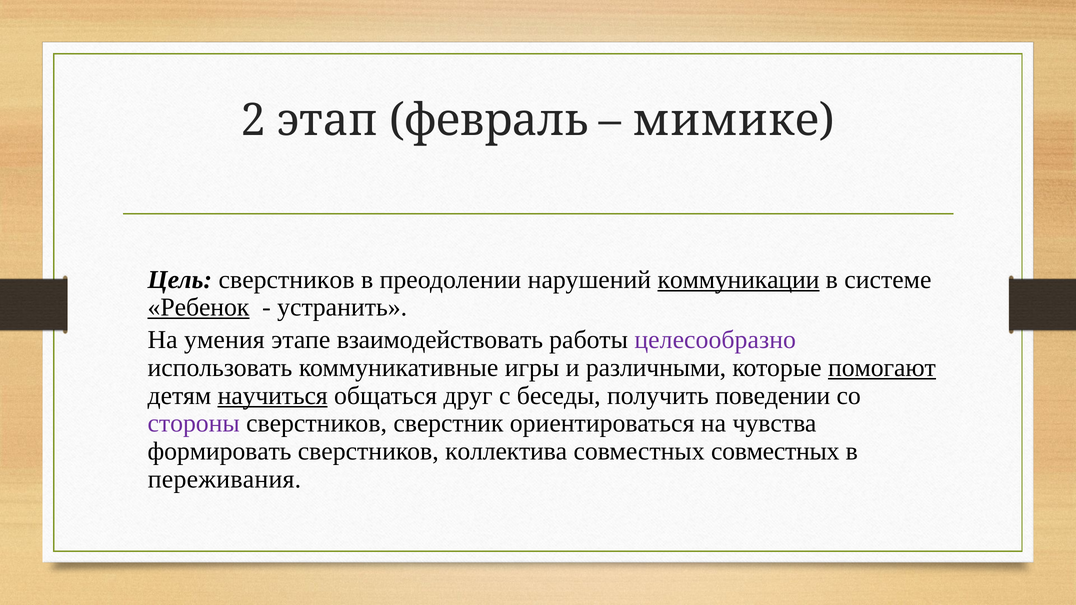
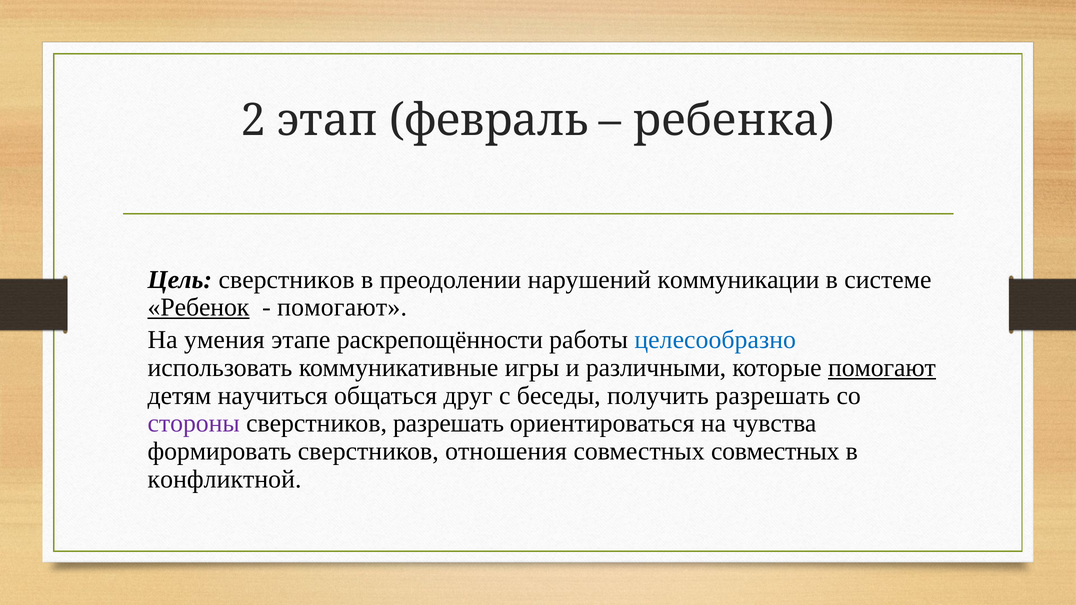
мимике: мимике -> ребенка (734, 121)
коммуникации underline: present -> none (739, 280)
устранить: устранить -> помогают (342, 307)
взаимодействовать: взаимодействовать -> раскрепощённости (440, 340)
целесообразно colour: purple -> blue (715, 340)
научиться underline: present -> none (273, 396)
получить поведении: поведении -> разрешать (773, 396)
сверстников сверстник: сверстник -> разрешать (449, 424)
коллектива: коллектива -> отношения (506, 451)
переживания: переживания -> конфликтной (225, 479)
